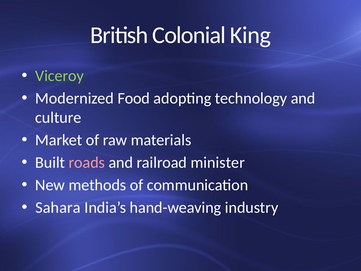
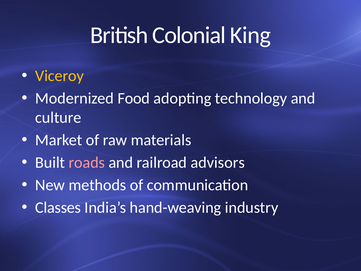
Viceroy colour: light green -> yellow (59, 76)
minister: minister -> advisors (218, 162)
Sahara: Sahara -> Classes (58, 207)
